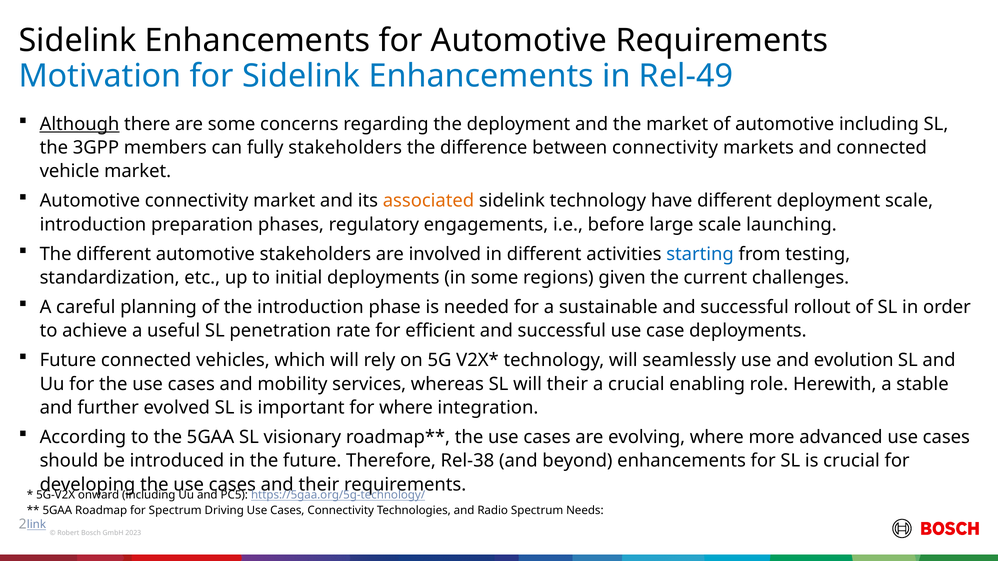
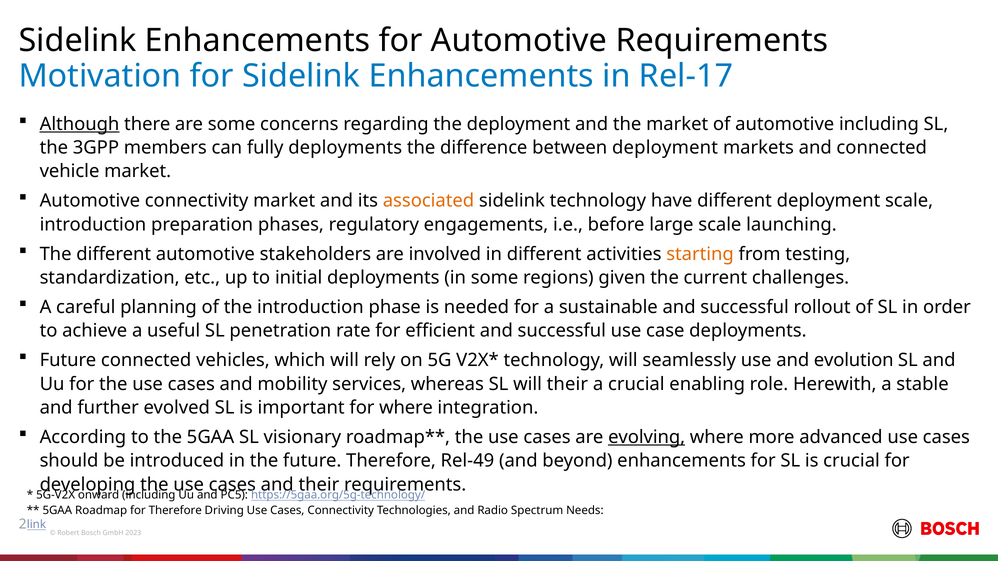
Rel-49: Rel-49 -> Rel-17 (686, 76)
fully stakeholders: stakeholders -> deployments (345, 148)
between connectivity: connectivity -> deployment (665, 148)
starting colour: blue -> orange (700, 254)
evolving underline: none -> present (647, 437)
Rel-38: Rel-38 -> Rel-49 (467, 461)
for Spectrum: Spectrum -> Therefore (175, 511)
